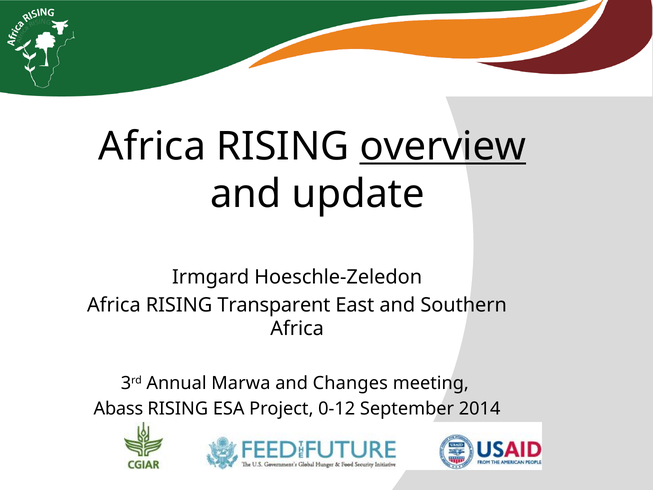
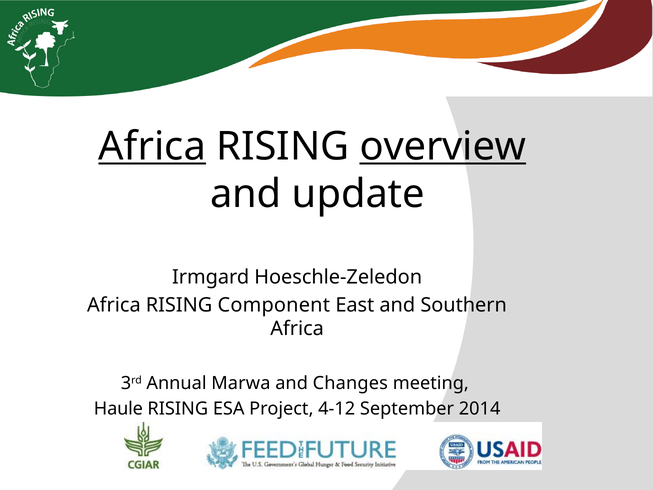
Africa underline: none -> present (152, 146)
Transparent: Transparent -> Component (274, 305)
Abass: Abass -> Haule (118, 408)
0-12: 0-12 -> 4-12 (337, 408)
